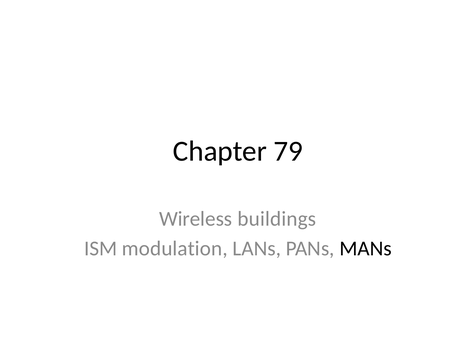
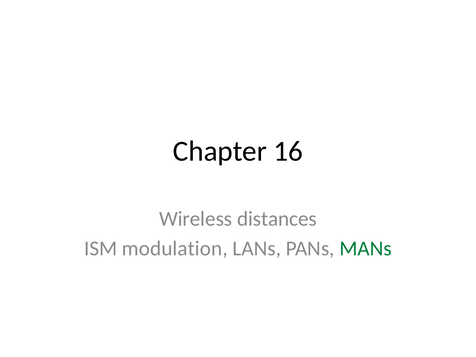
79: 79 -> 16 (288, 151)
buildings: buildings -> distances (277, 219)
MANs colour: black -> green (365, 249)
